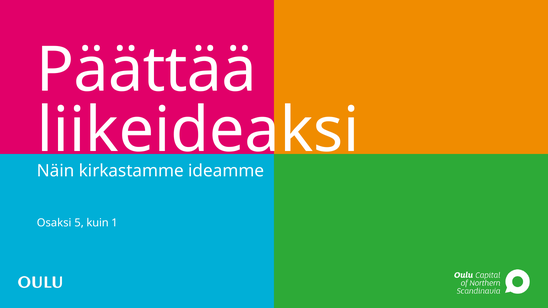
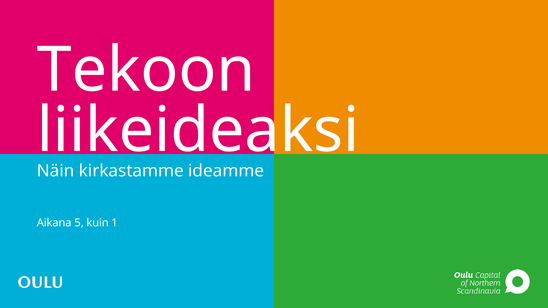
Päättää: Päättää -> Tekoon (146, 70)
Osaksi: Osaksi -> Aikana (54, 223)
